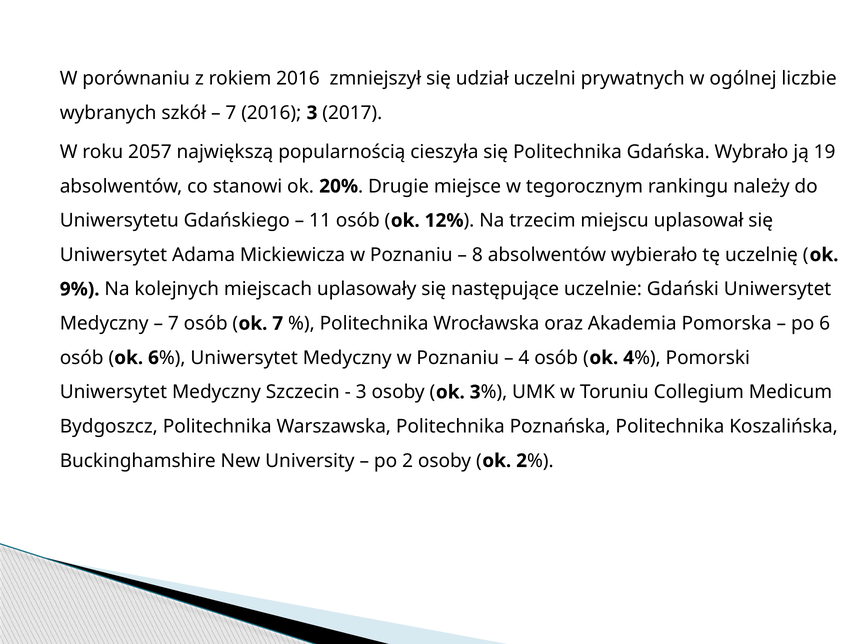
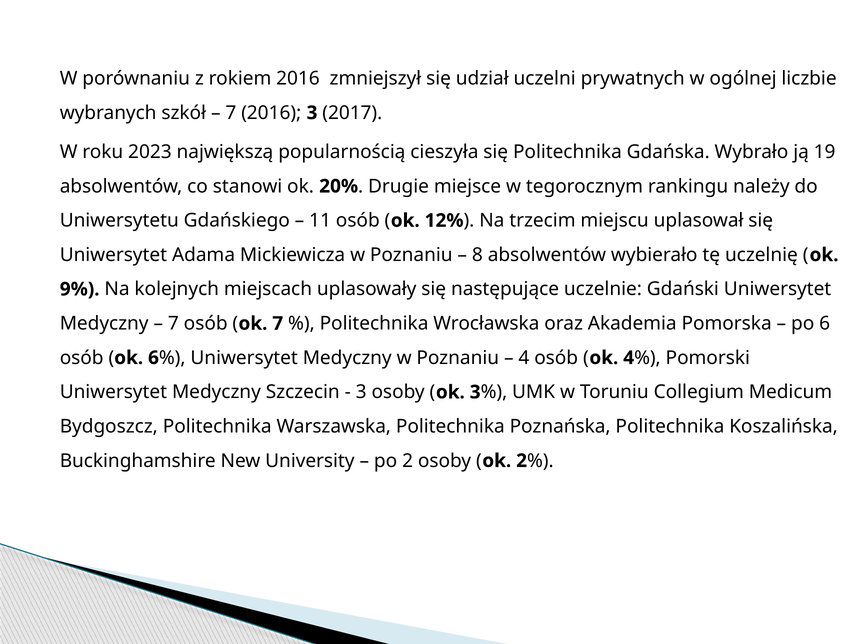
2057: 2057 -> 2023 (150, 152)
